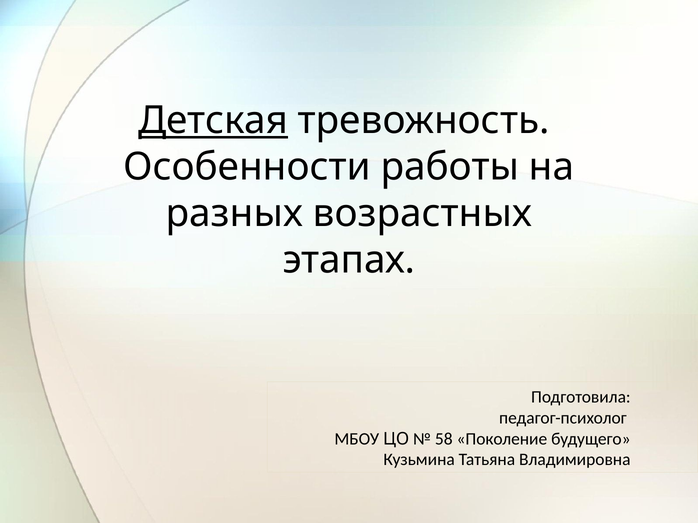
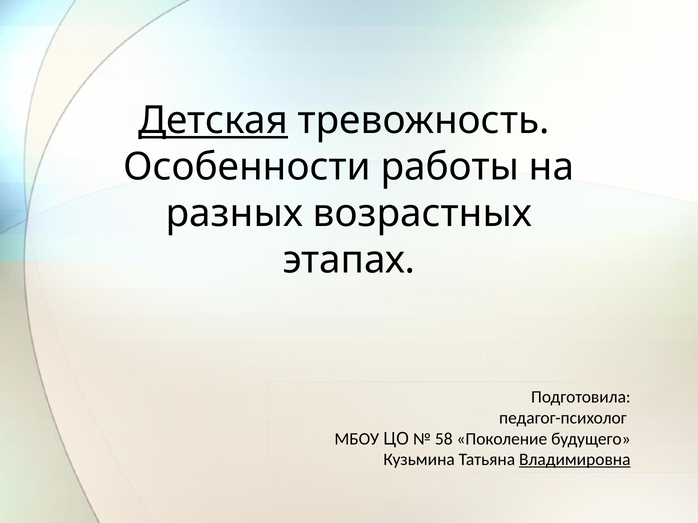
Владимировна underline: none -> present (575, 460)
